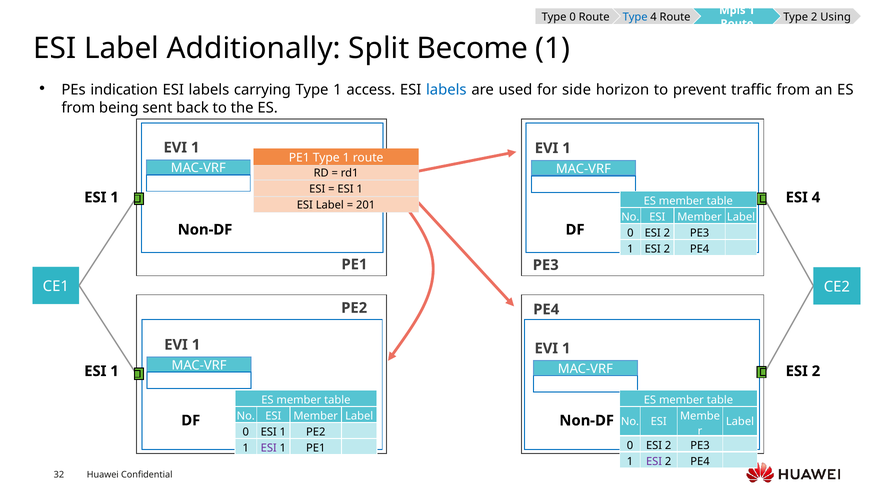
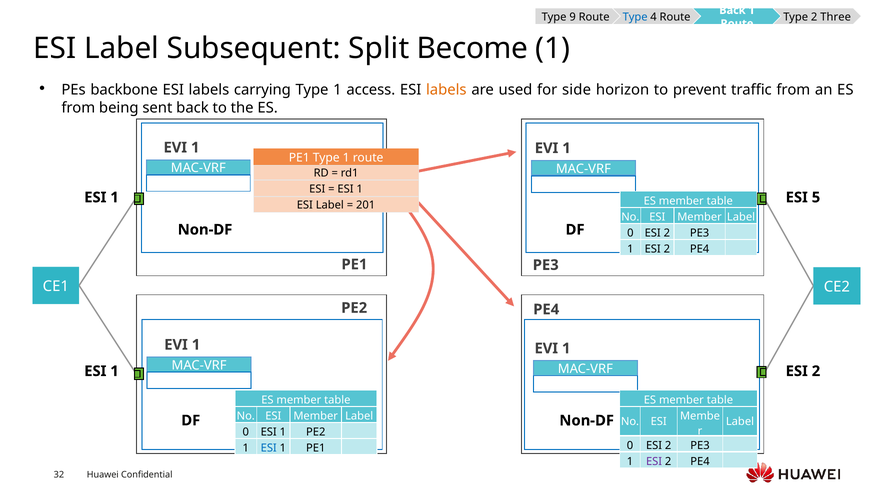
Type 0: 0 -> 9 (573, 17)
Route Mpls: Mpls -> Back (732, 10)
Using: Using -> Three (836, 17)
Additionally: Additionally -> Subsequent (254, 49)
indication: indication -> backbone (124, 90)
labels colour: blue -> orange (446, 90)
ESI 4: 4 -> 5 (816, 198)
ESI colour: purple -> blue (269, 448)
